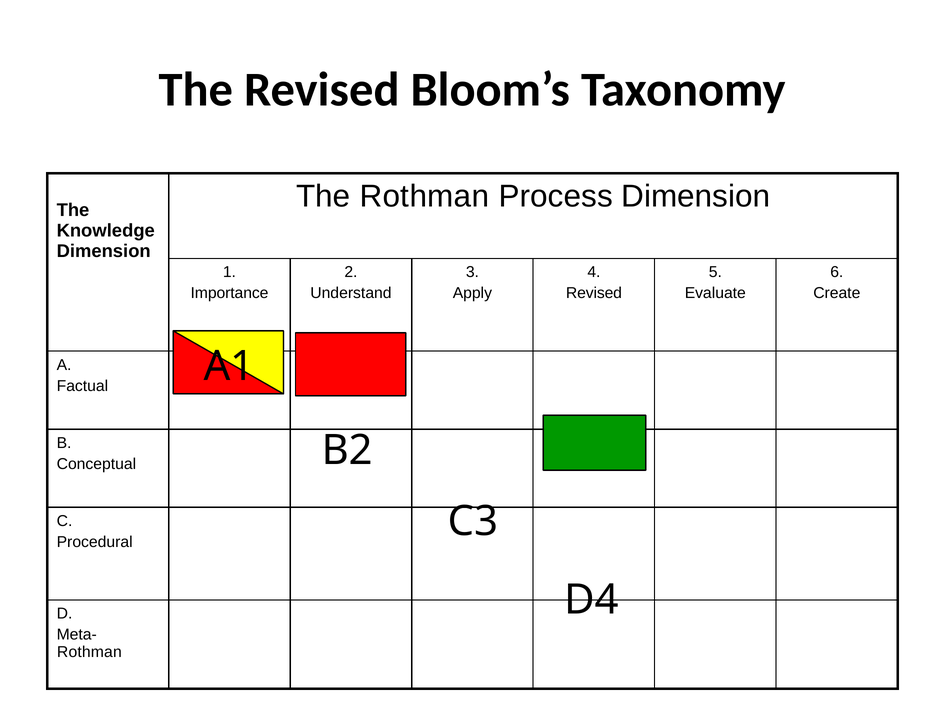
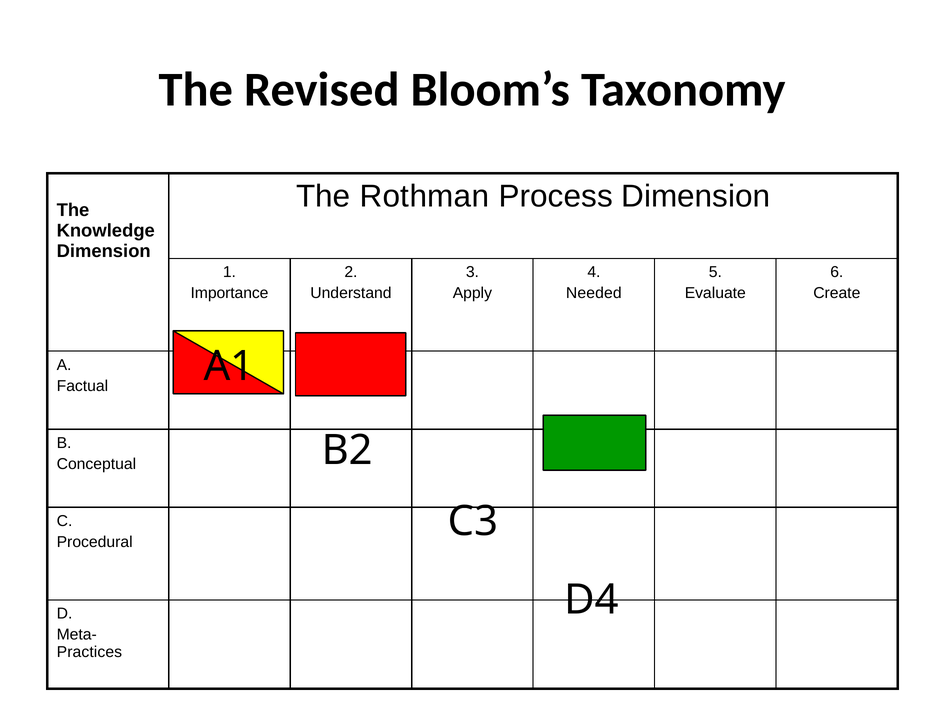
Revised: Revised -> Needed (594, 293)
Rothman: Rothman -> Practices (89, 652)
